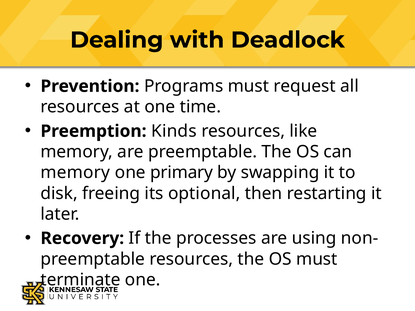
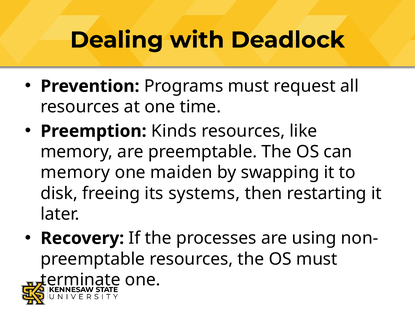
primary: primary -> maiden (181, 173)
optional: optional -> systems (204, 193)
